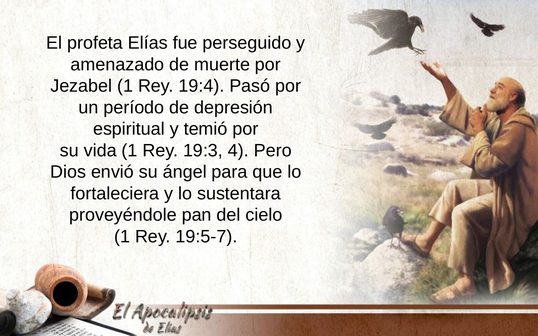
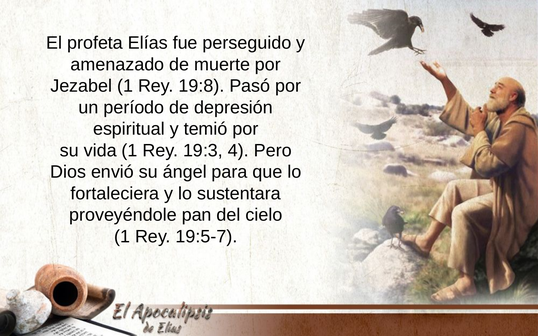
19:4: 19:4 -> 19:8 (201, 86)
